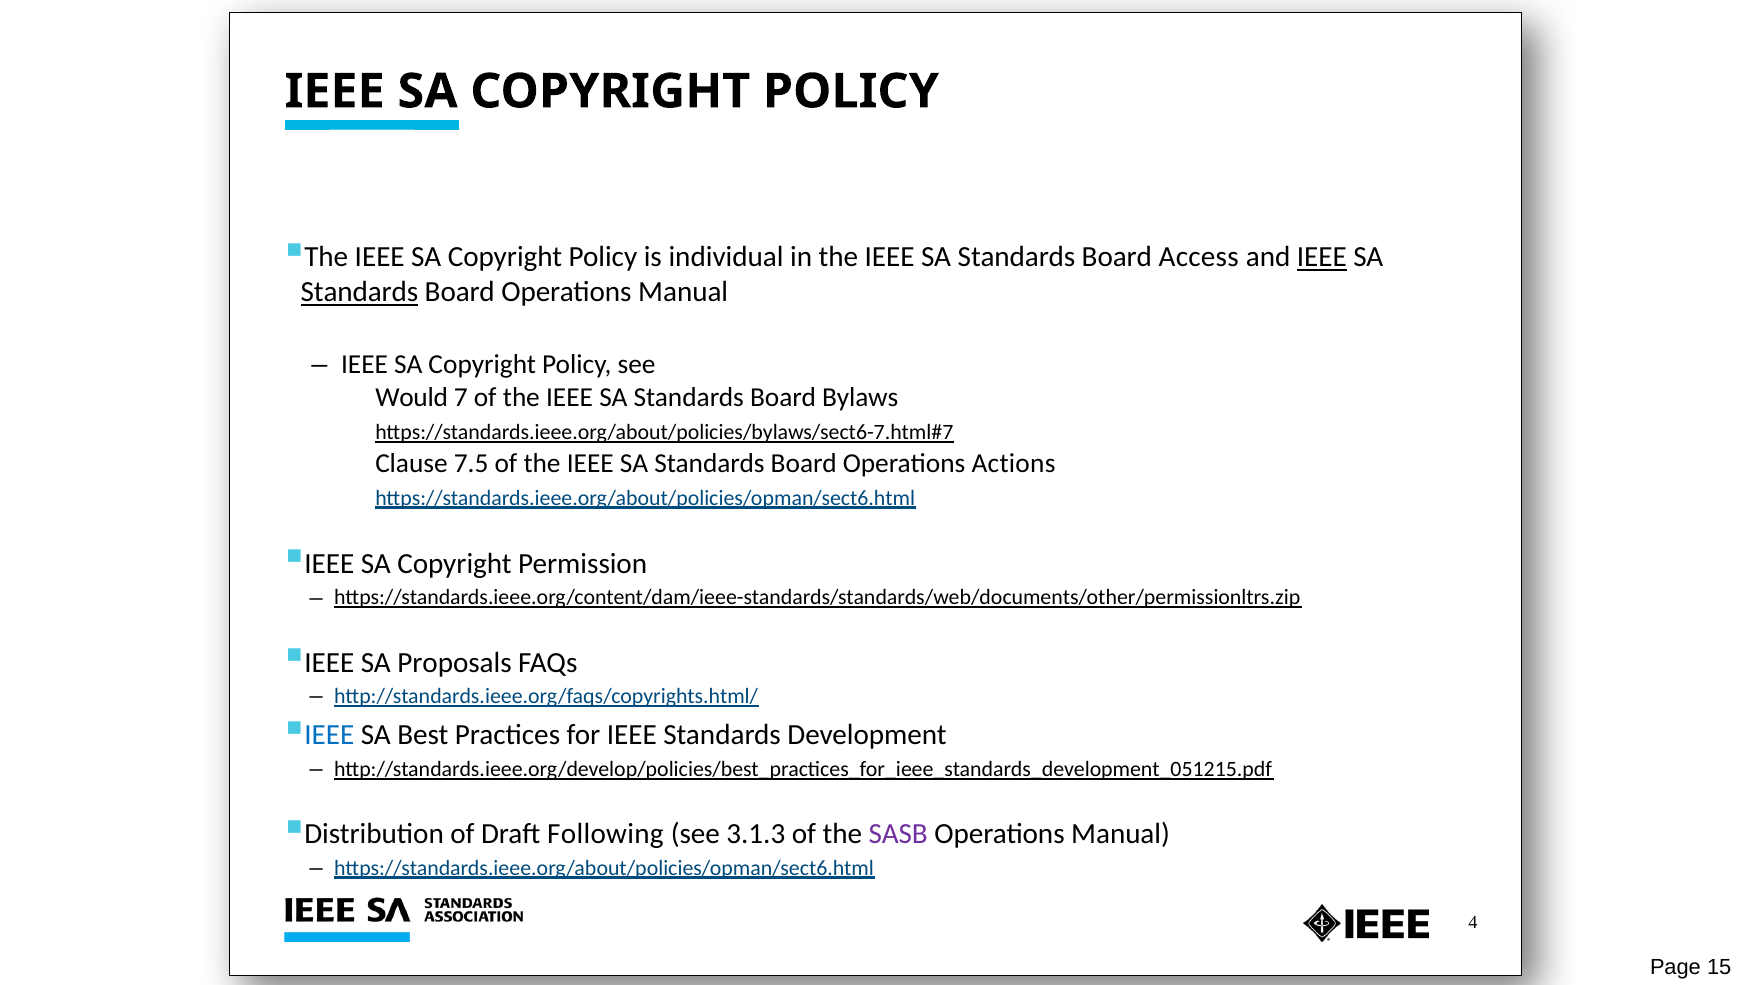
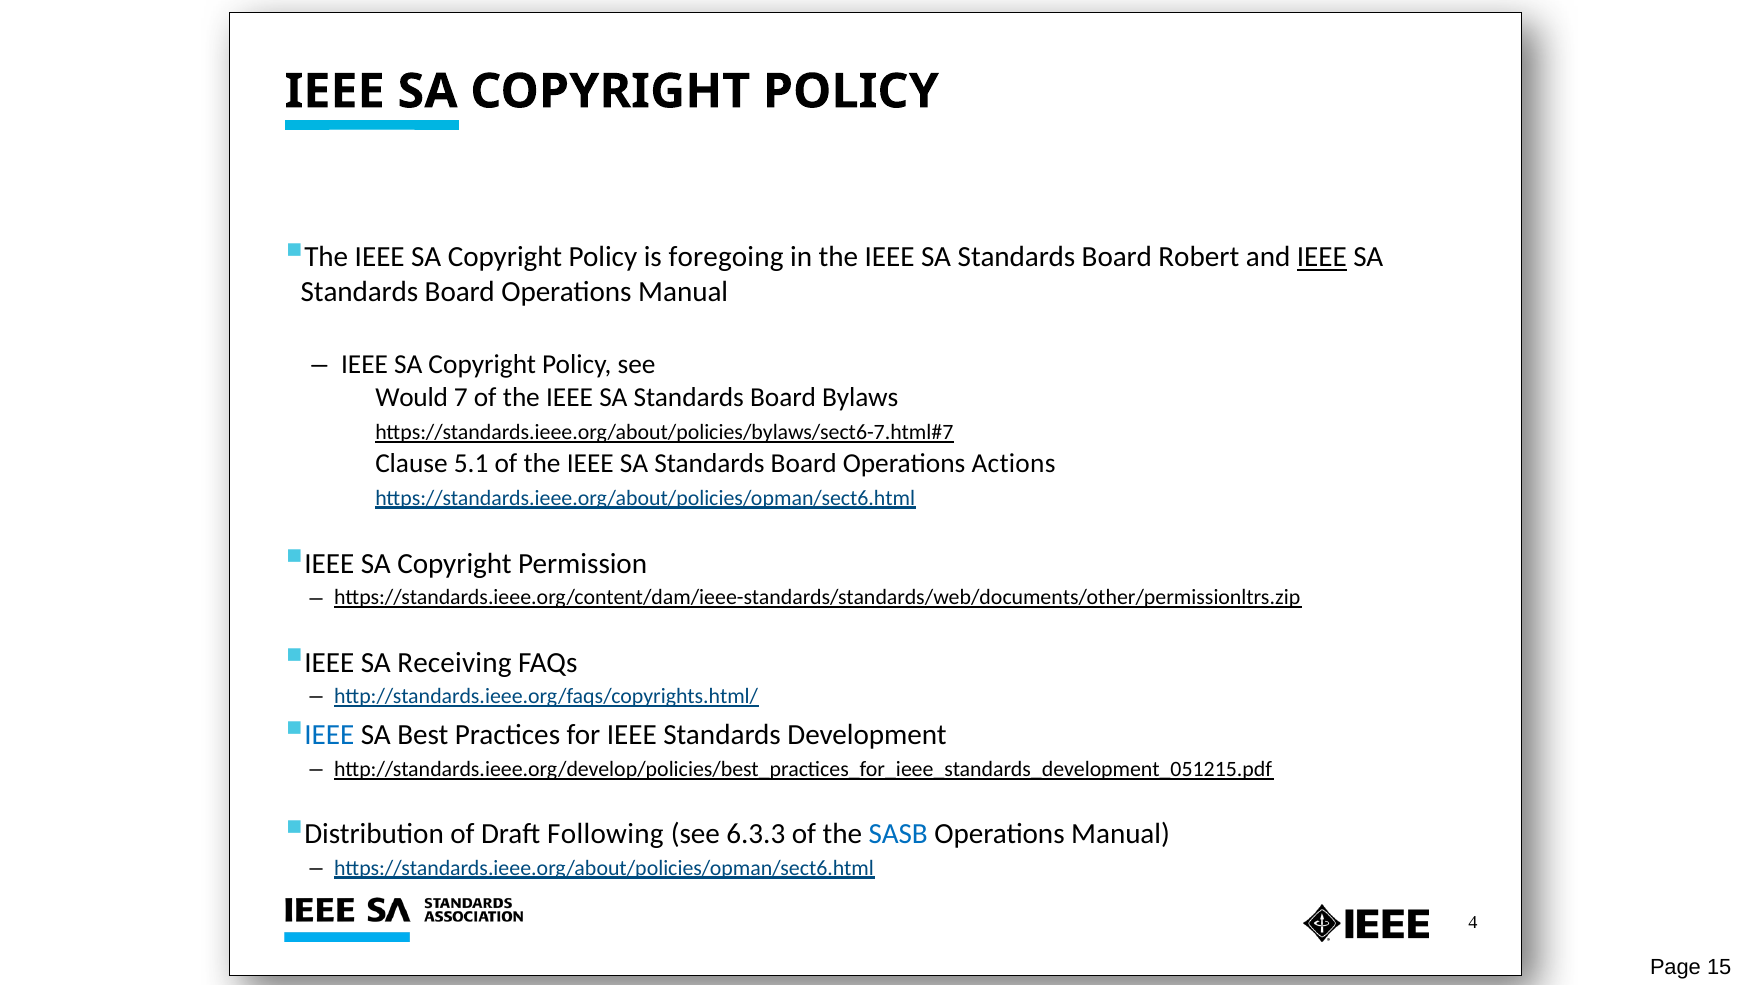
individual: individual -> foregoing (726, 257)
Access: Access -> Robert (1199, 257)
Standards underline: present -> none (359, 292)
7.5: 7.5 -> 5.1 (471, 463)
Proposals: Proposals -> Receiving (454, 663)
3.1.3: 3.1.3 -> 6.3.3 (756, 834)
SASB colour: purple -> blue (898, 834)
